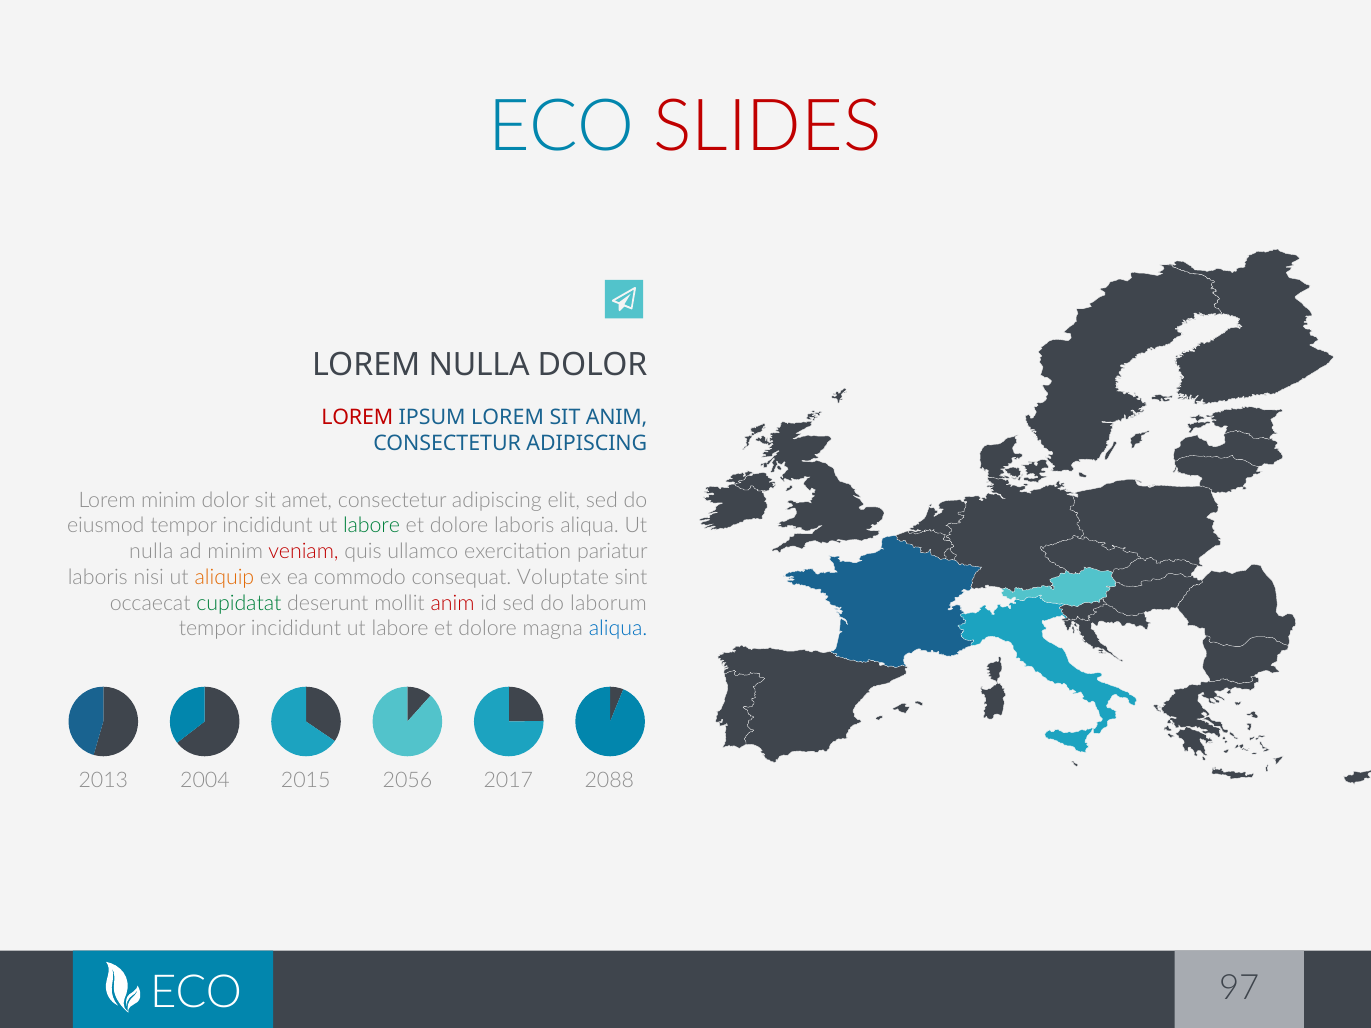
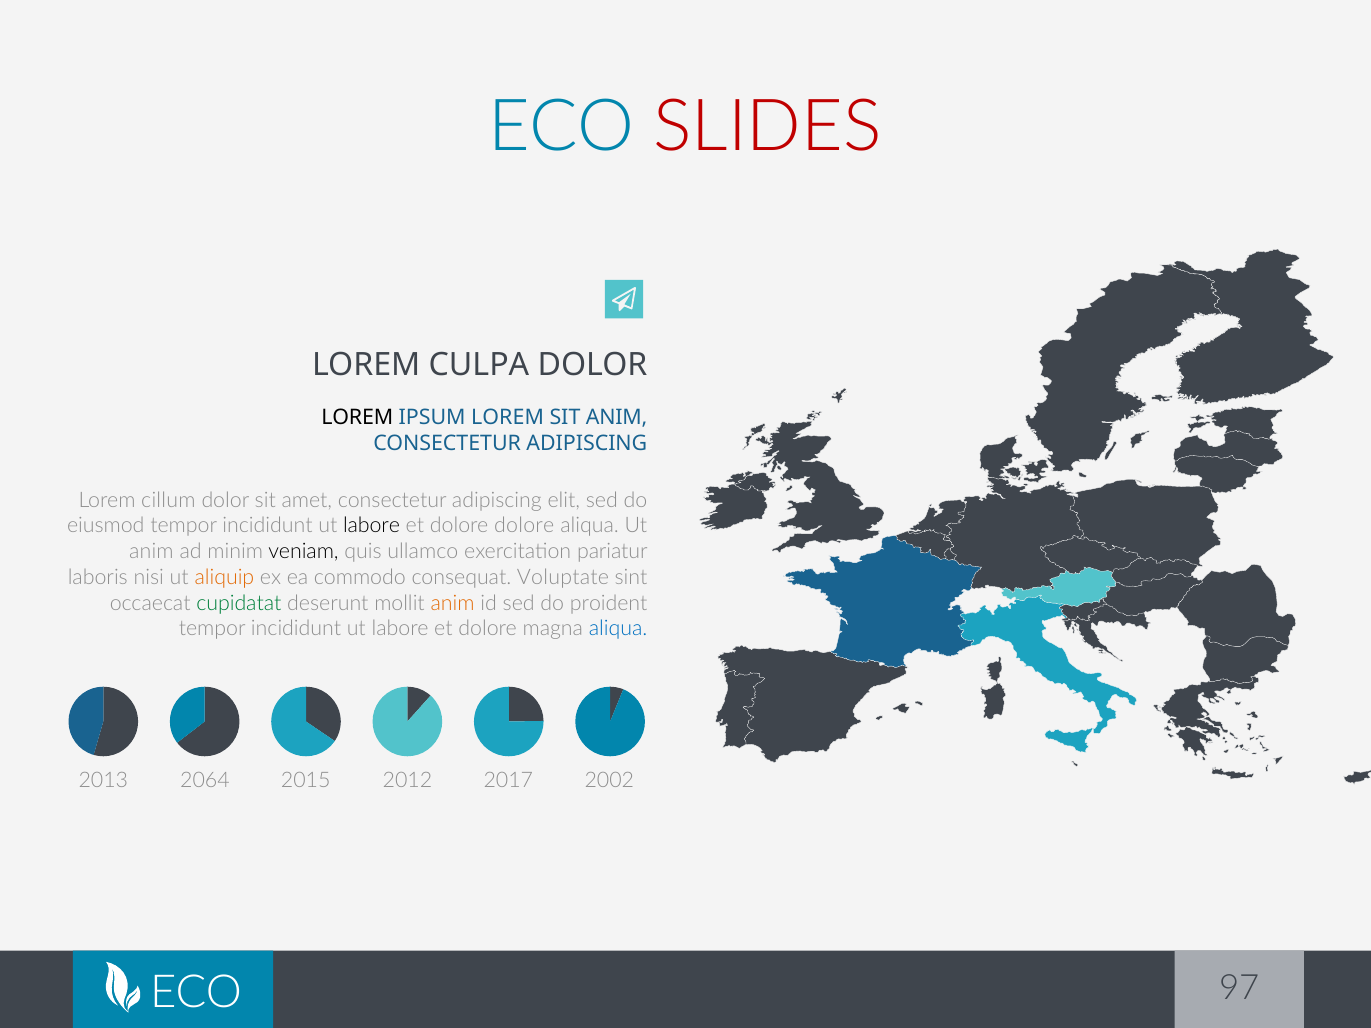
LOREM NULLA: NULLA -> CULPA (479, 365)
LOREM colour: red -> black (357, 418)
Lorem minim: minim -> cillum (168, 500)
labore colour: green -> black (372, 526)
dolore laboris: laboris -> dolore (524, 526)
nulla: nulla -> anim (151, 552)
veniam colour: red -> black (303, 552)
anim colour: red -> orange (453, 603)
laborum: laborum -> proident (609, 603)
2004: 2004 -> 2064 (205, 781)
2056: 2056 -> 2012 (407, 781)
2088: 2088 -> 2002 (609, 781)
